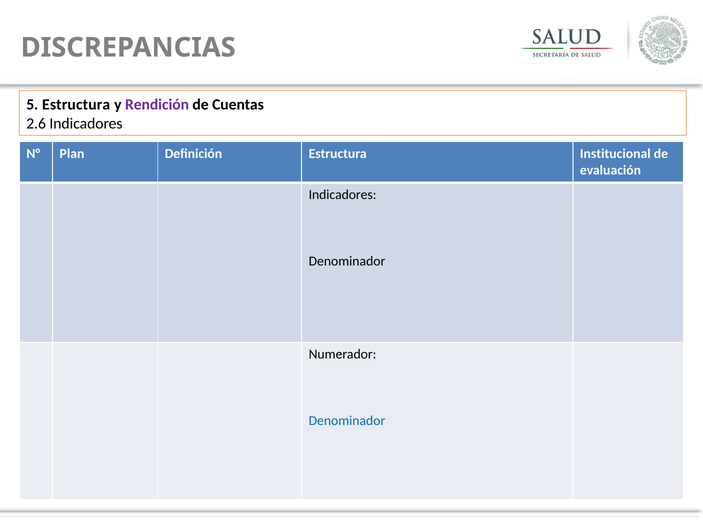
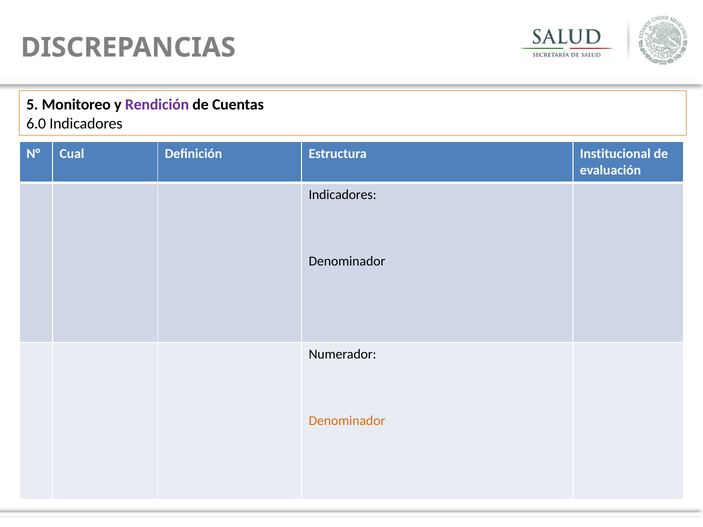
5 Estructura: Estructura -> Monitoreo (76, 105)
2.6: 2.6 -> 6.0 (36, 123)
Plan: Plan -> Cual (72, 154)
Denominador colour: blue -> orange (347, 421)
